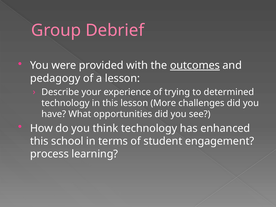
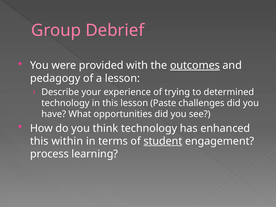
More: More -> Paste (163, 103)
school: school -> within (67, 141)
student underline: none -> present (163, 141)
